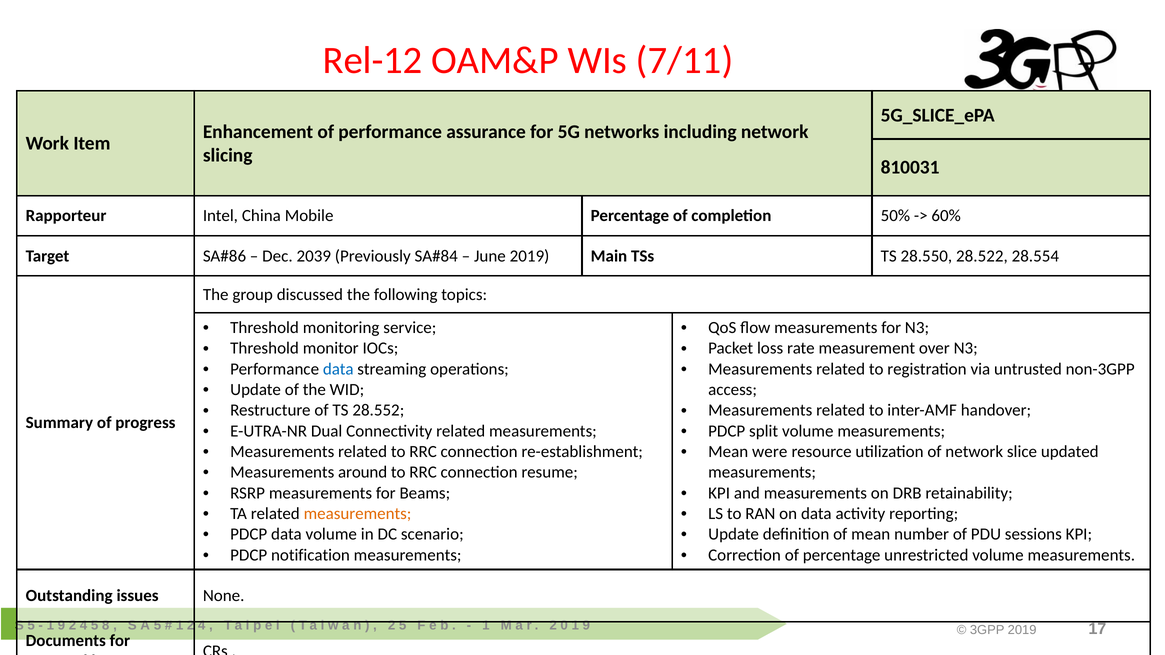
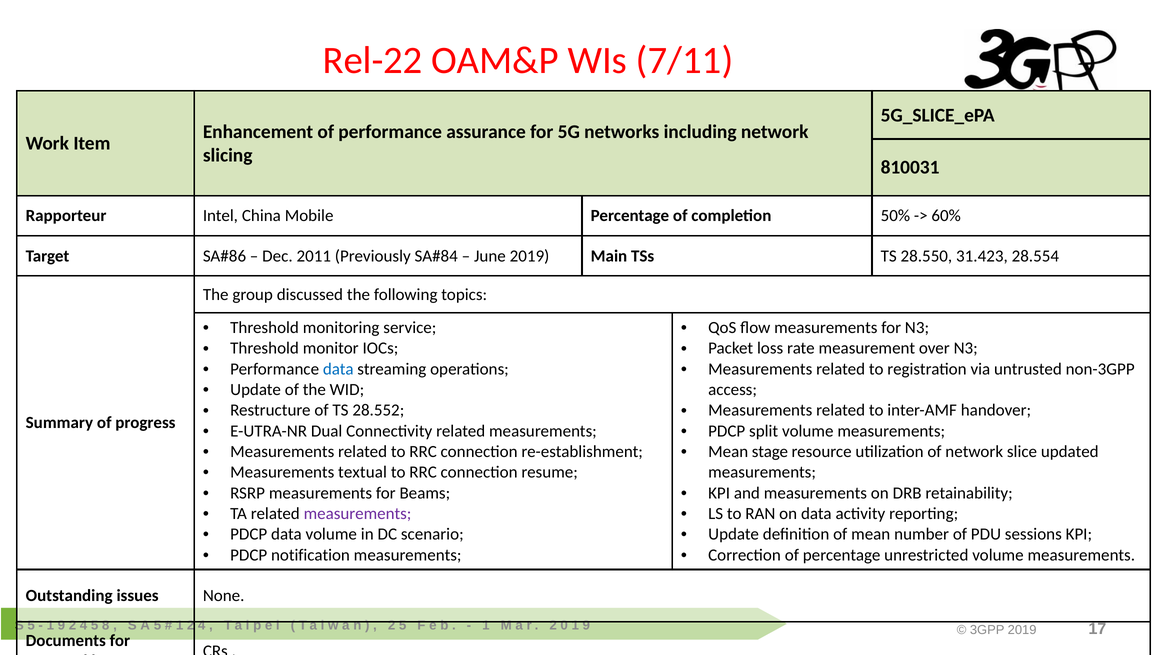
Rel-12: Rel-12 -> Rel-22 (373, 60)
2039: 2039 -> 2011 (314, 256)
28.522: 28.522 -> 31.423 (982, 256)
were: were -> stage (770, 452)
around: around -> textual (363, 473)
measurements colour: orange -> purple (358, 514)
